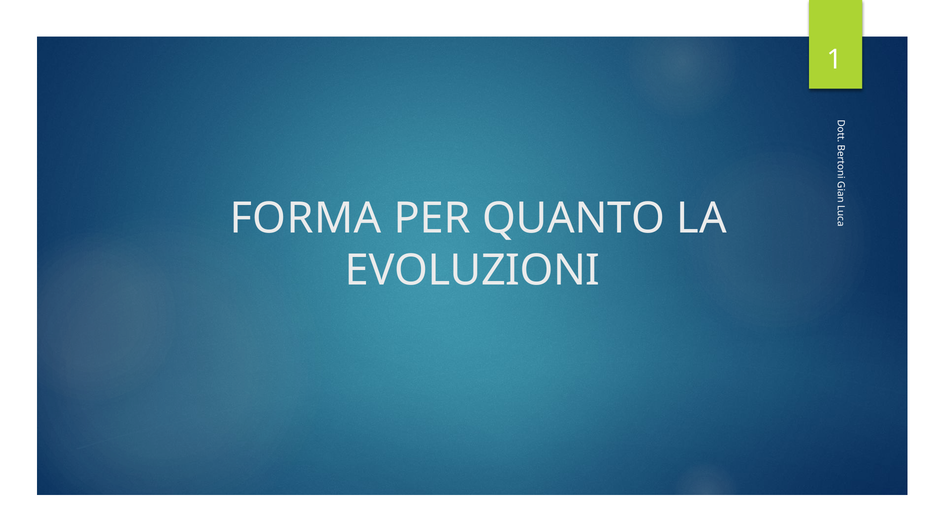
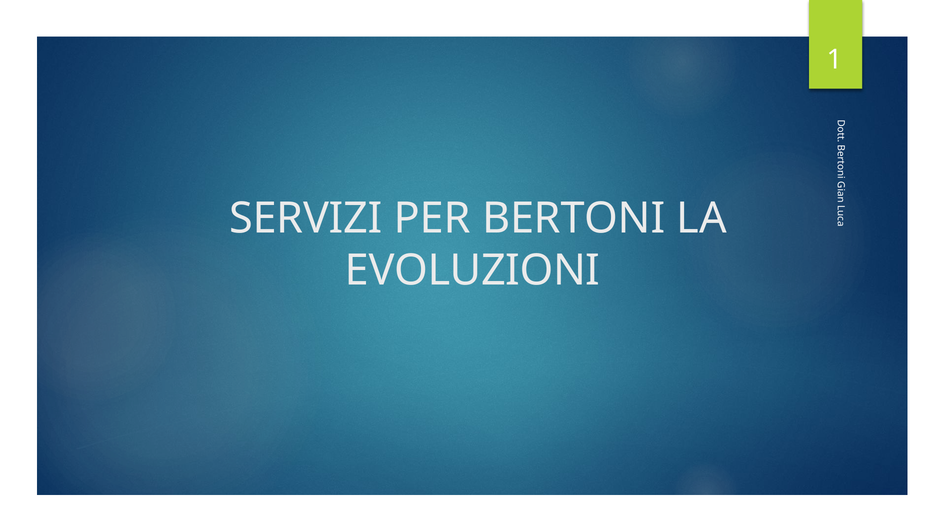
FORMA: FORMA -> SERVIZI (306, 218)
QUANTO: QUANTO -> BERTONI (574, 218)
